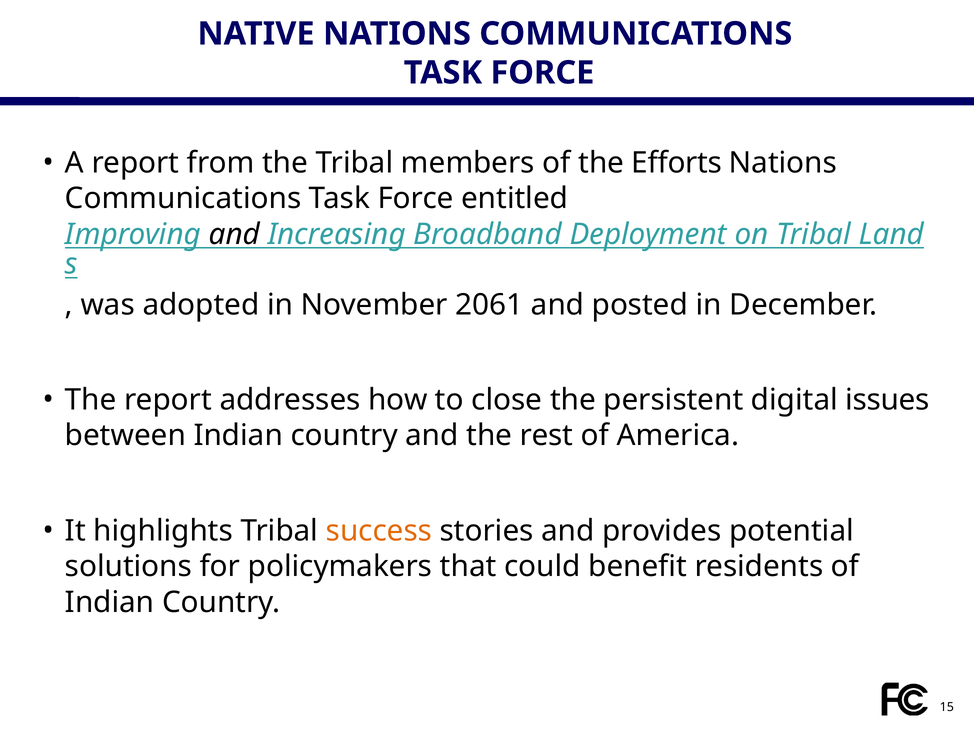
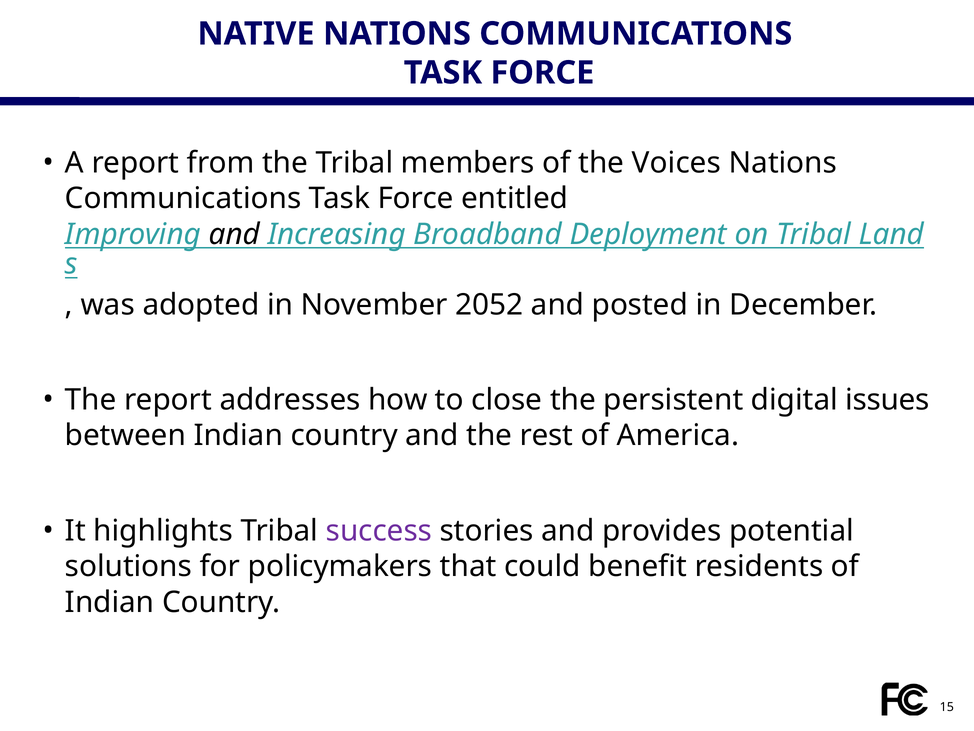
Efforts: Efforts -> Voices (676, 163)
2061: 2061 -> 2052 (489, 304)
success colour: orange -> purple (379, 531)
